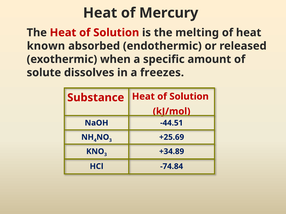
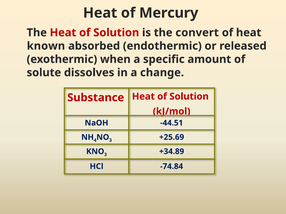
melting: melting -> convert (197, 33)
freezes: freezes -> change (162, 73)
